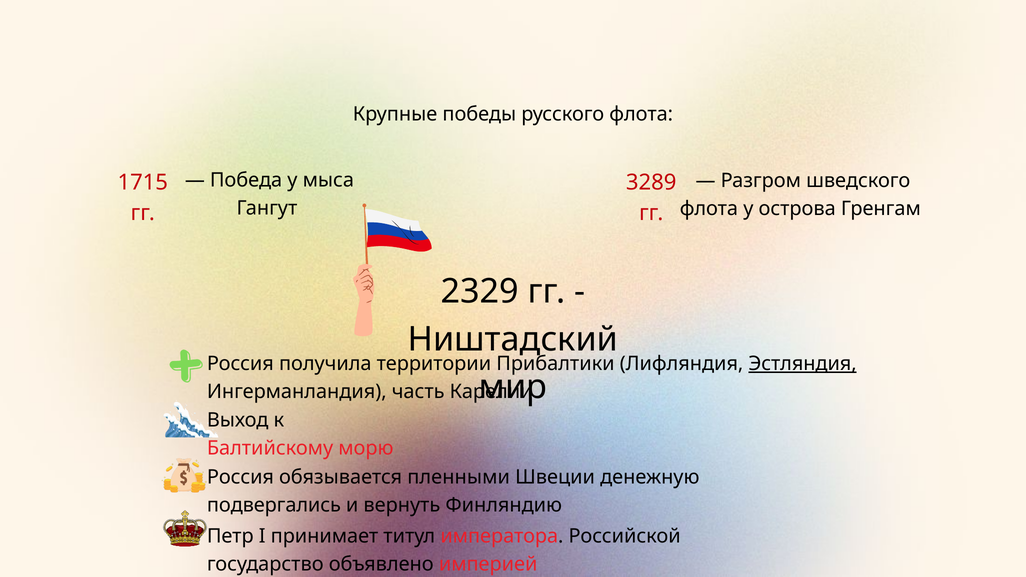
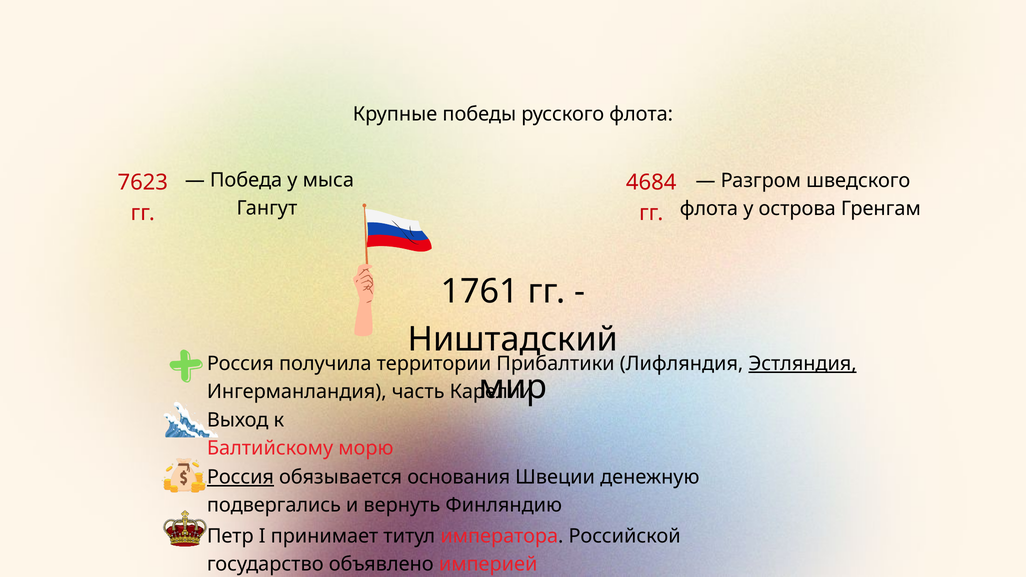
1715: 1715 -> 7623 (143, 182)
3289: 3289 -> 4684 (651, 182)
2329: 2329 -> 1761 (480, 292)
Россия underline: none -> present (240, 477)
пленными: пленными -> основания (459, 477)
